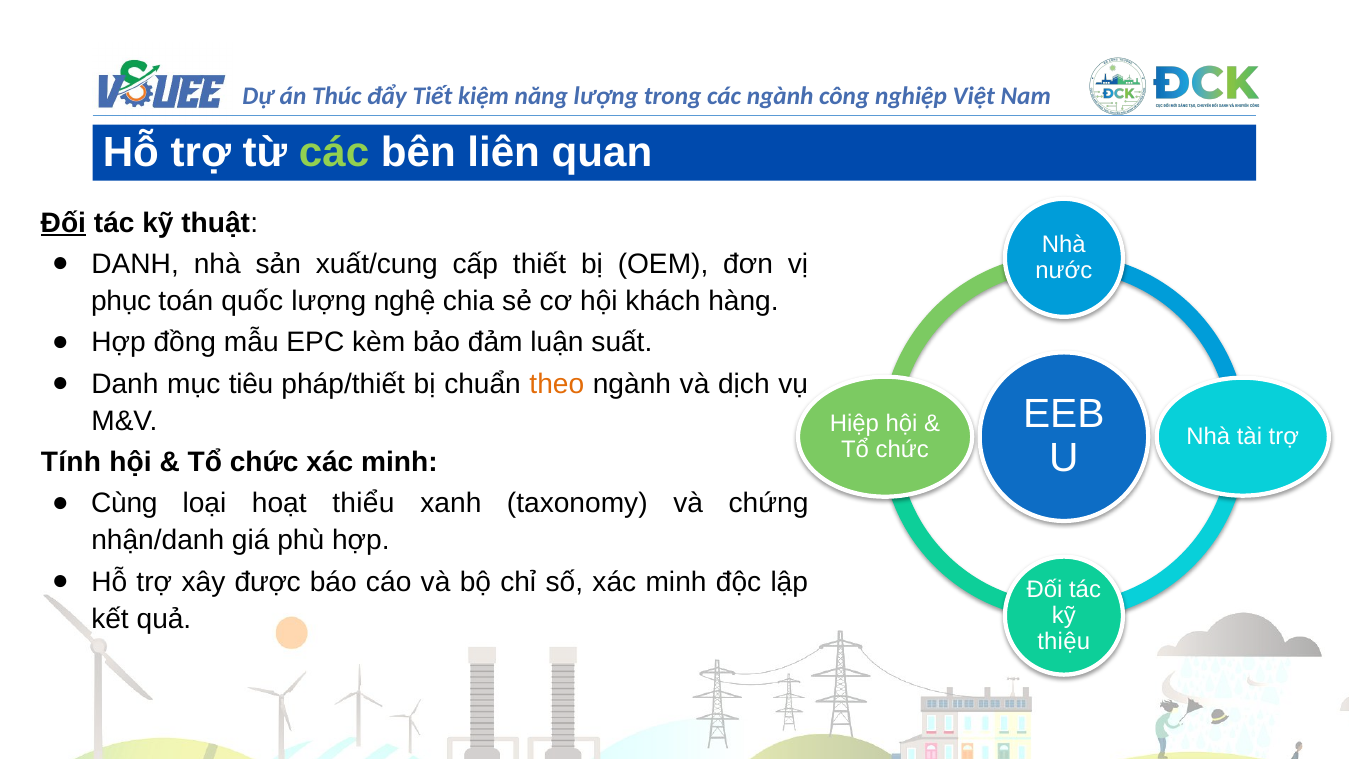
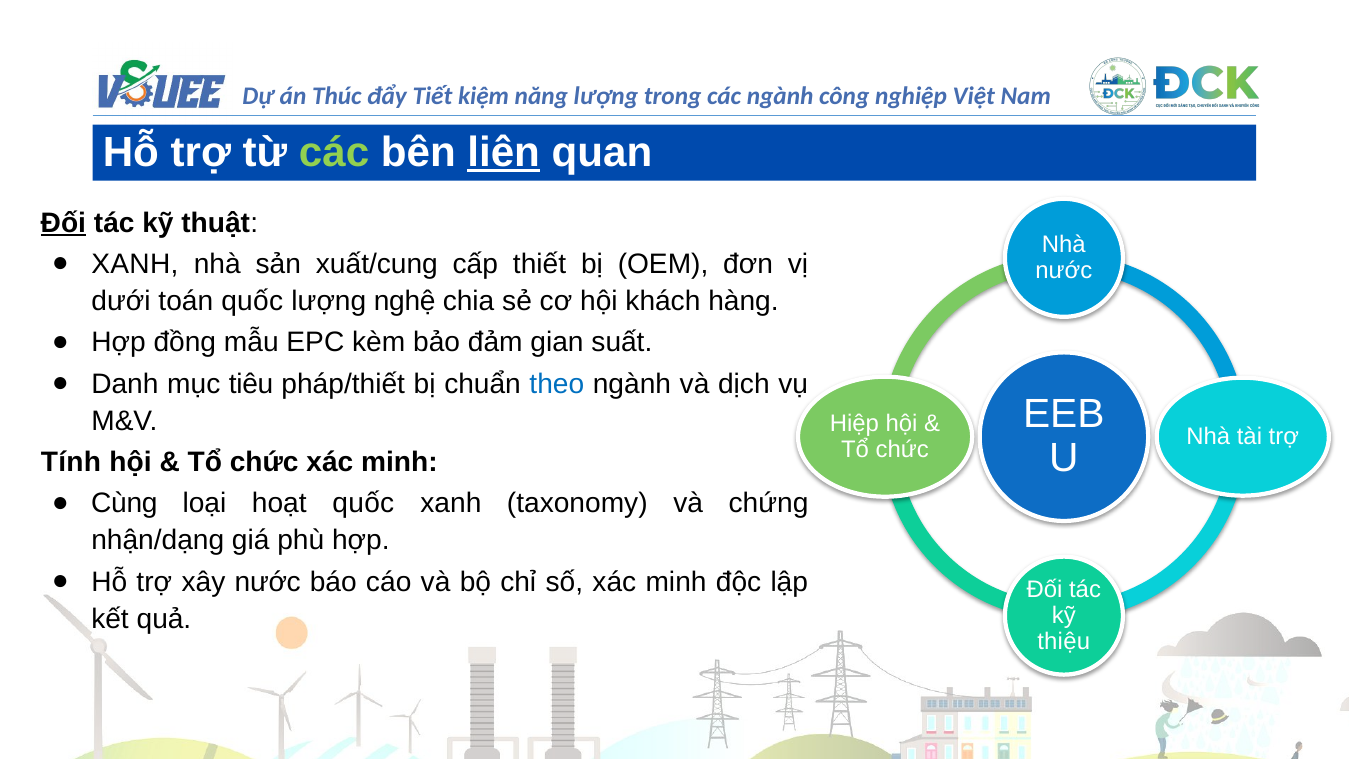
liên underline: none -> present (504, 152)
DANH: DANH -> XANH (135, 264)
phục: phục -> dưới (121, 301)
luận: luận -> gian (557, 342)
theo colour: orange -> blue (557, 384)
hoạt thiểu: thiểu -> quốc (363, 503)
nhận/danh: nhận/danh -> nhận/dạng (158, 541)
xây được: được -> nước (268, 582)
